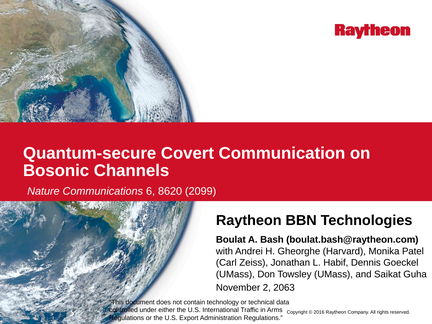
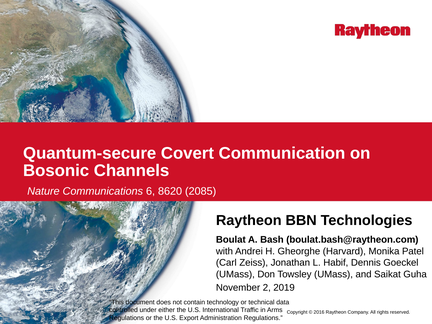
2099: 2099 -> 2085 (201, 191)
2063: 2063 -> 2019 (284, 288)
